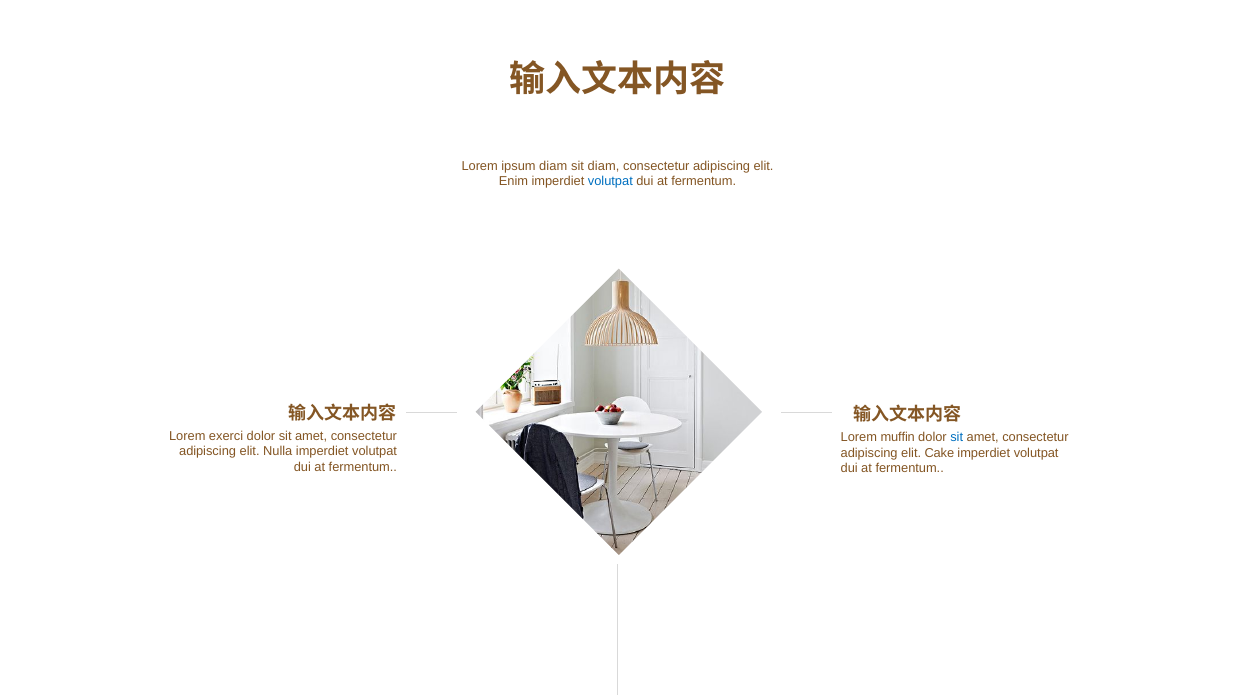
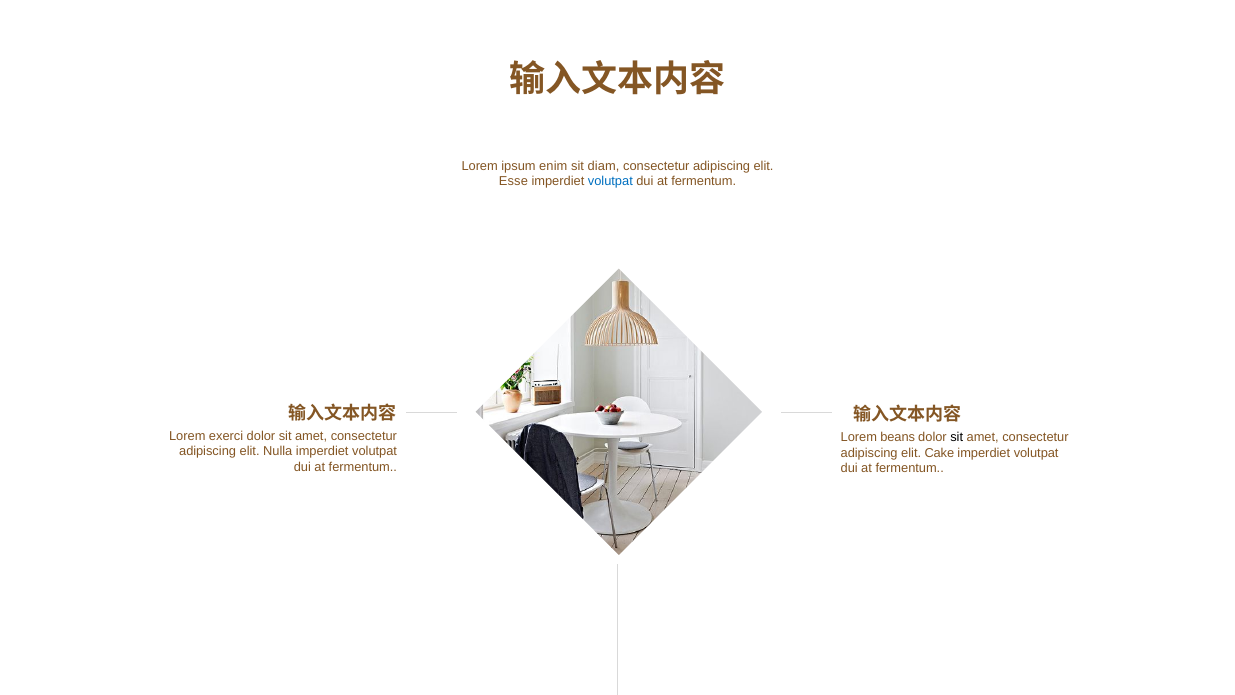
ipsum diam: diam -> enim (553, 166)
Enim: Enim -> Esse (513, 181)
muffin: muffin -> beans (898, 437)
sit colour: blue -> black (957, 437)
